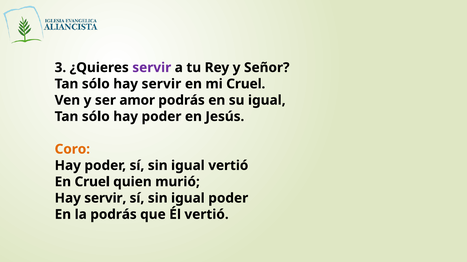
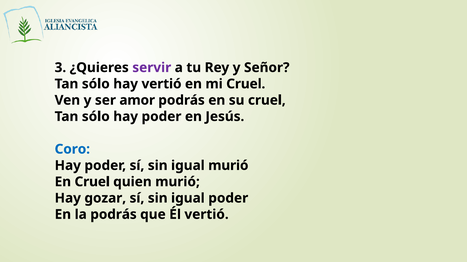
sólo hay servir: servir -> vertió (162, 84)
su igual: igual -> cruel (267, 100)
Coro colour: orange -> blue (72, 150)
igual vertió: vertió -> murió (228, 166)
servir: servir -> gozar (105, 199)
